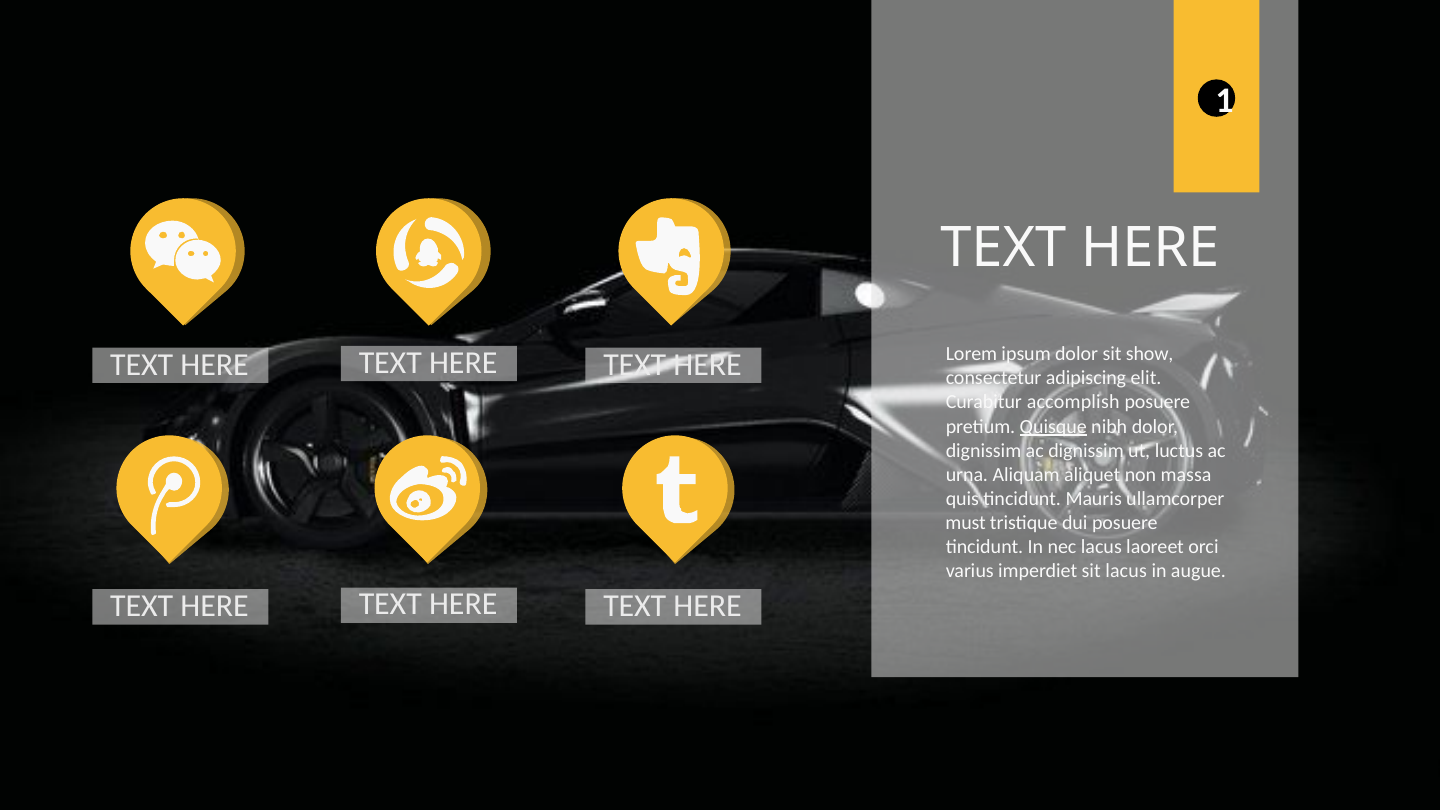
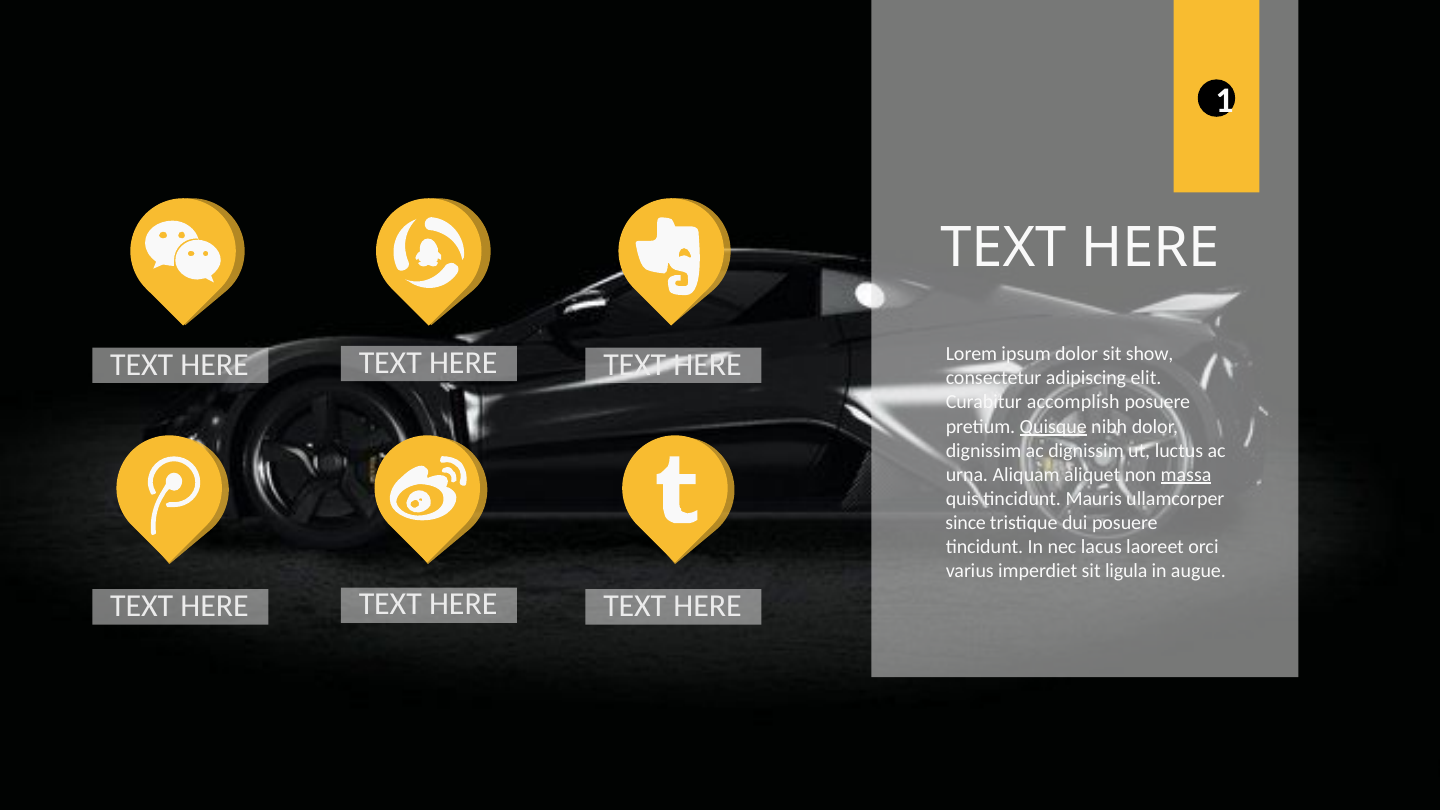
massa underline: none -> present (1186, 474)
must: must -> since (966, 523)
sit lacus: lacus -> ligula (1126, 571)
